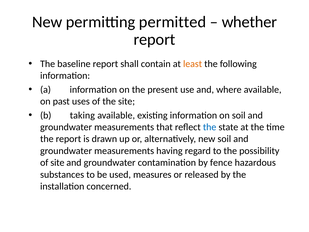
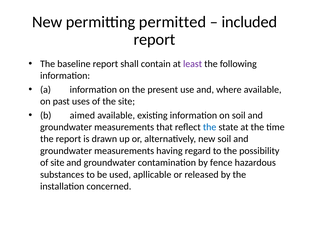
whether: whether -> included (249, 22)
least colour: orange -> purple (193, 64)
taking: taking -> aimed (82, 115)
measures: measures -> apllicable (152, 174)
